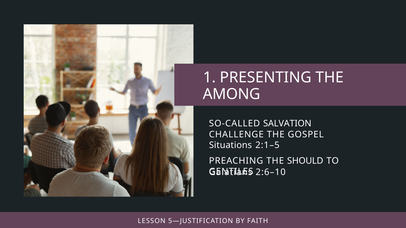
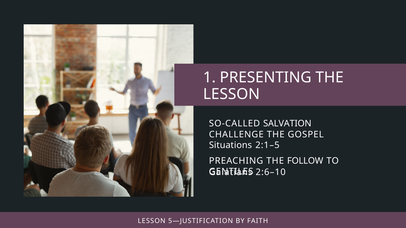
AMONG: AMONG -> LESSON (231, 94)
SHOULD: SHOULD -> FOLLOW (305, 161)
